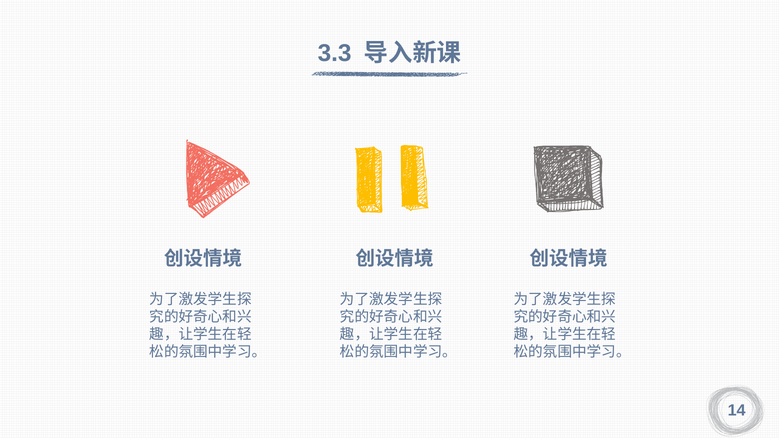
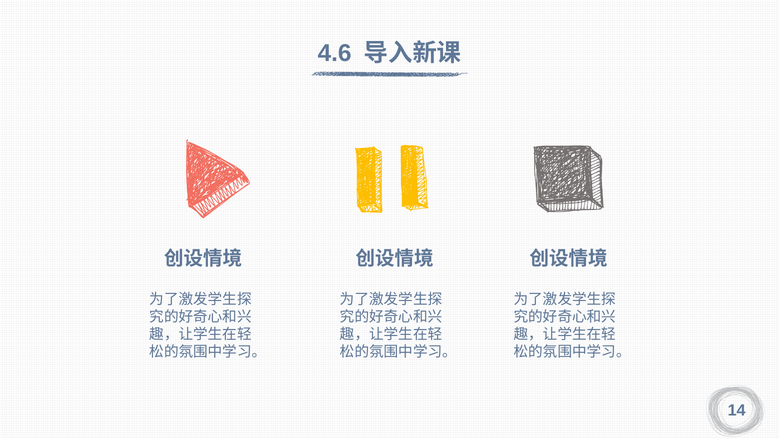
3.3: 3.3 -> 4.6 (335, 53)
